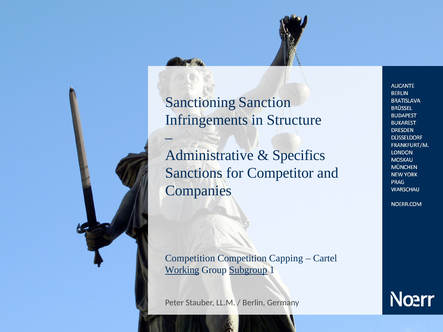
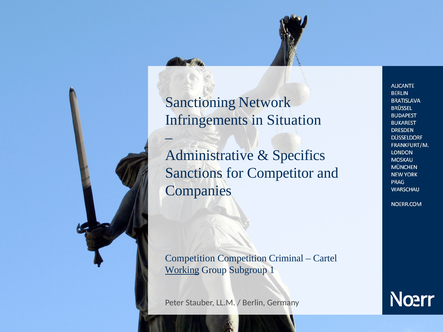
Sanction: Sanction -> Network (265, 102)
Structure: Structure -> Situation (294, 120)
Capping: Capping -> Criminal (286, 258)
Subgroup underline: present -> none (248, 270)
